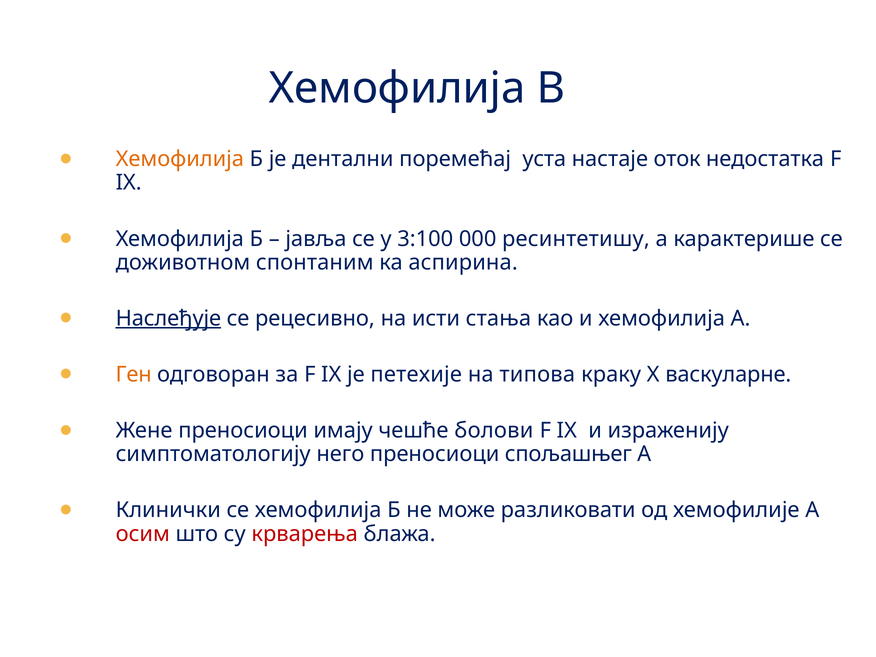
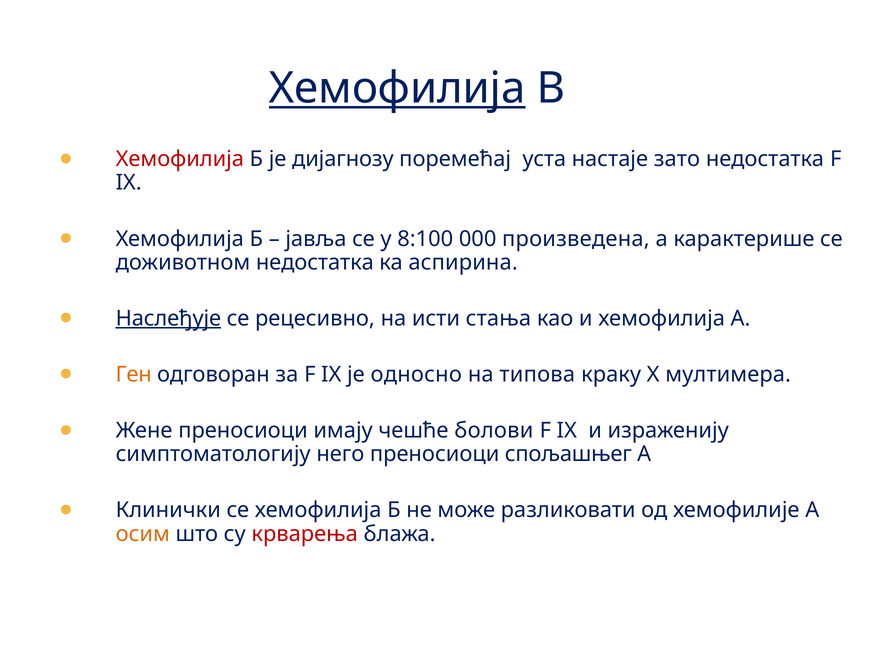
Хемофилија underline: none -> present (397, 88)
Хемофилија colour: orange -> red (180, 159)
дентални: дентални -> дијагнозу (343, 159)
оток: оток -> зато (677, 159)
3:100: 3:100 -> 8:100 (425, 239)
ресинтетишу: ресинтетишу -> произведена (576, 239)
доживотном спонтаним: спонтаним -> недостатка (315, 262)
петехије: петехије -> односно (416, 375)
васкуларне: васкуларне -> мултимера (728, 375)
осим colour: red -> orange (143, 534)
